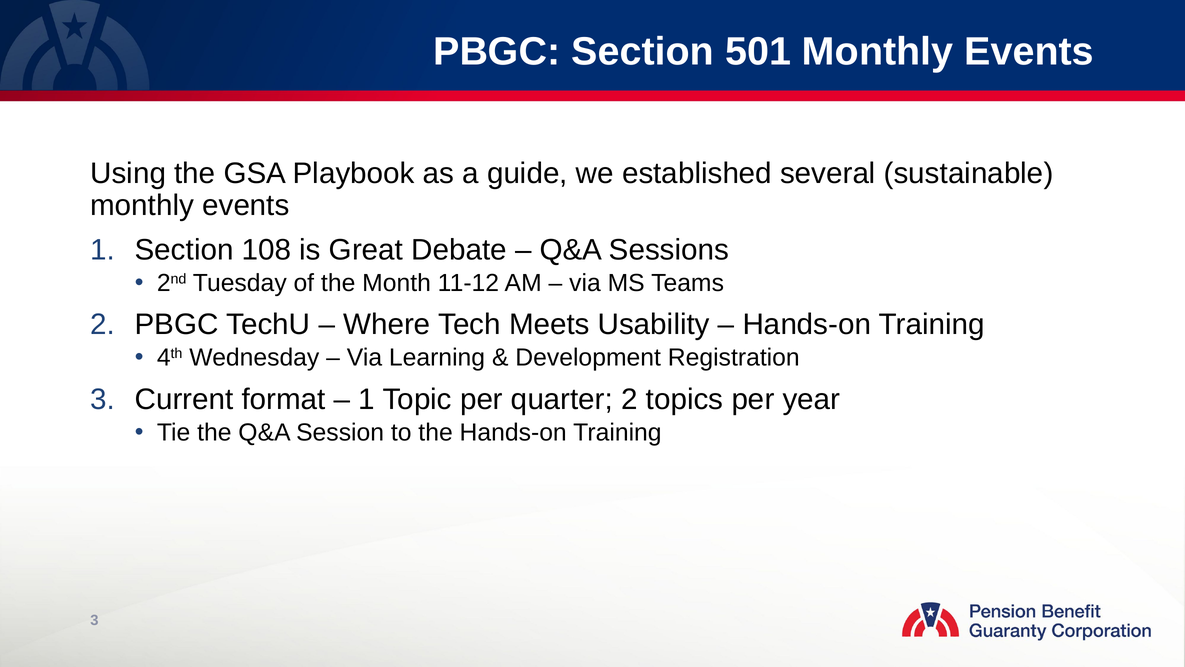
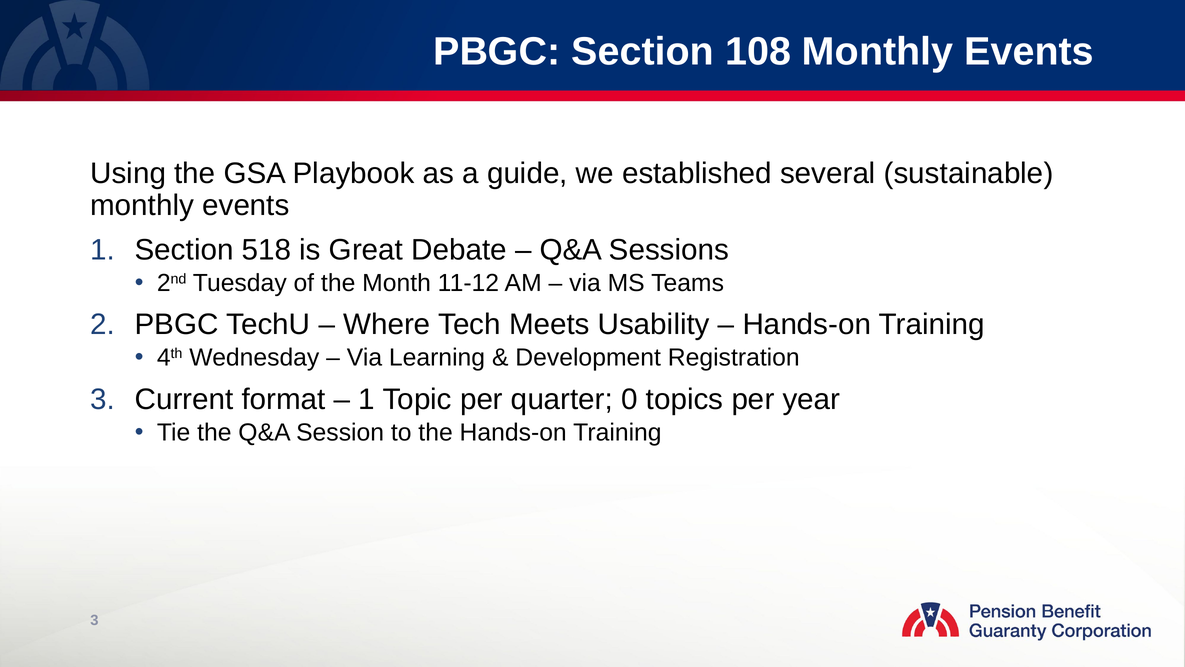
501: 501 -> 108 (758, 52)
108: 108 -> 518 (266, 250)
quarter 2: 2 -> 0 (629, 399)
